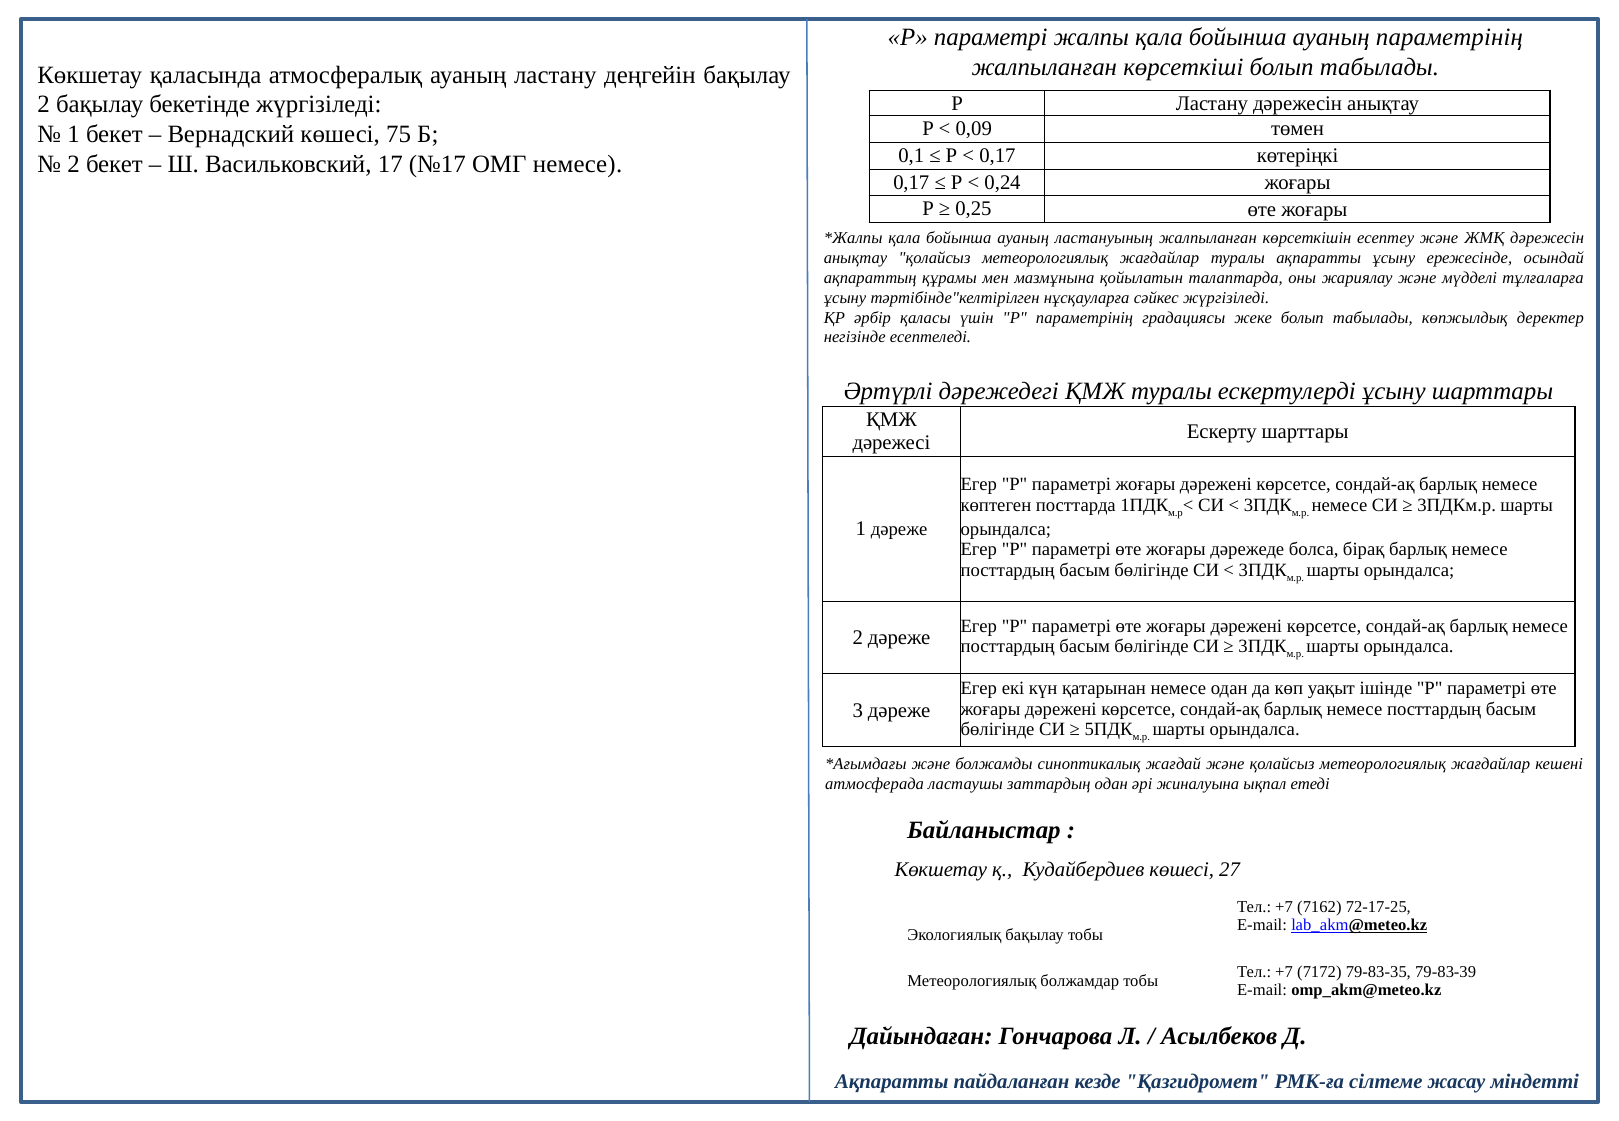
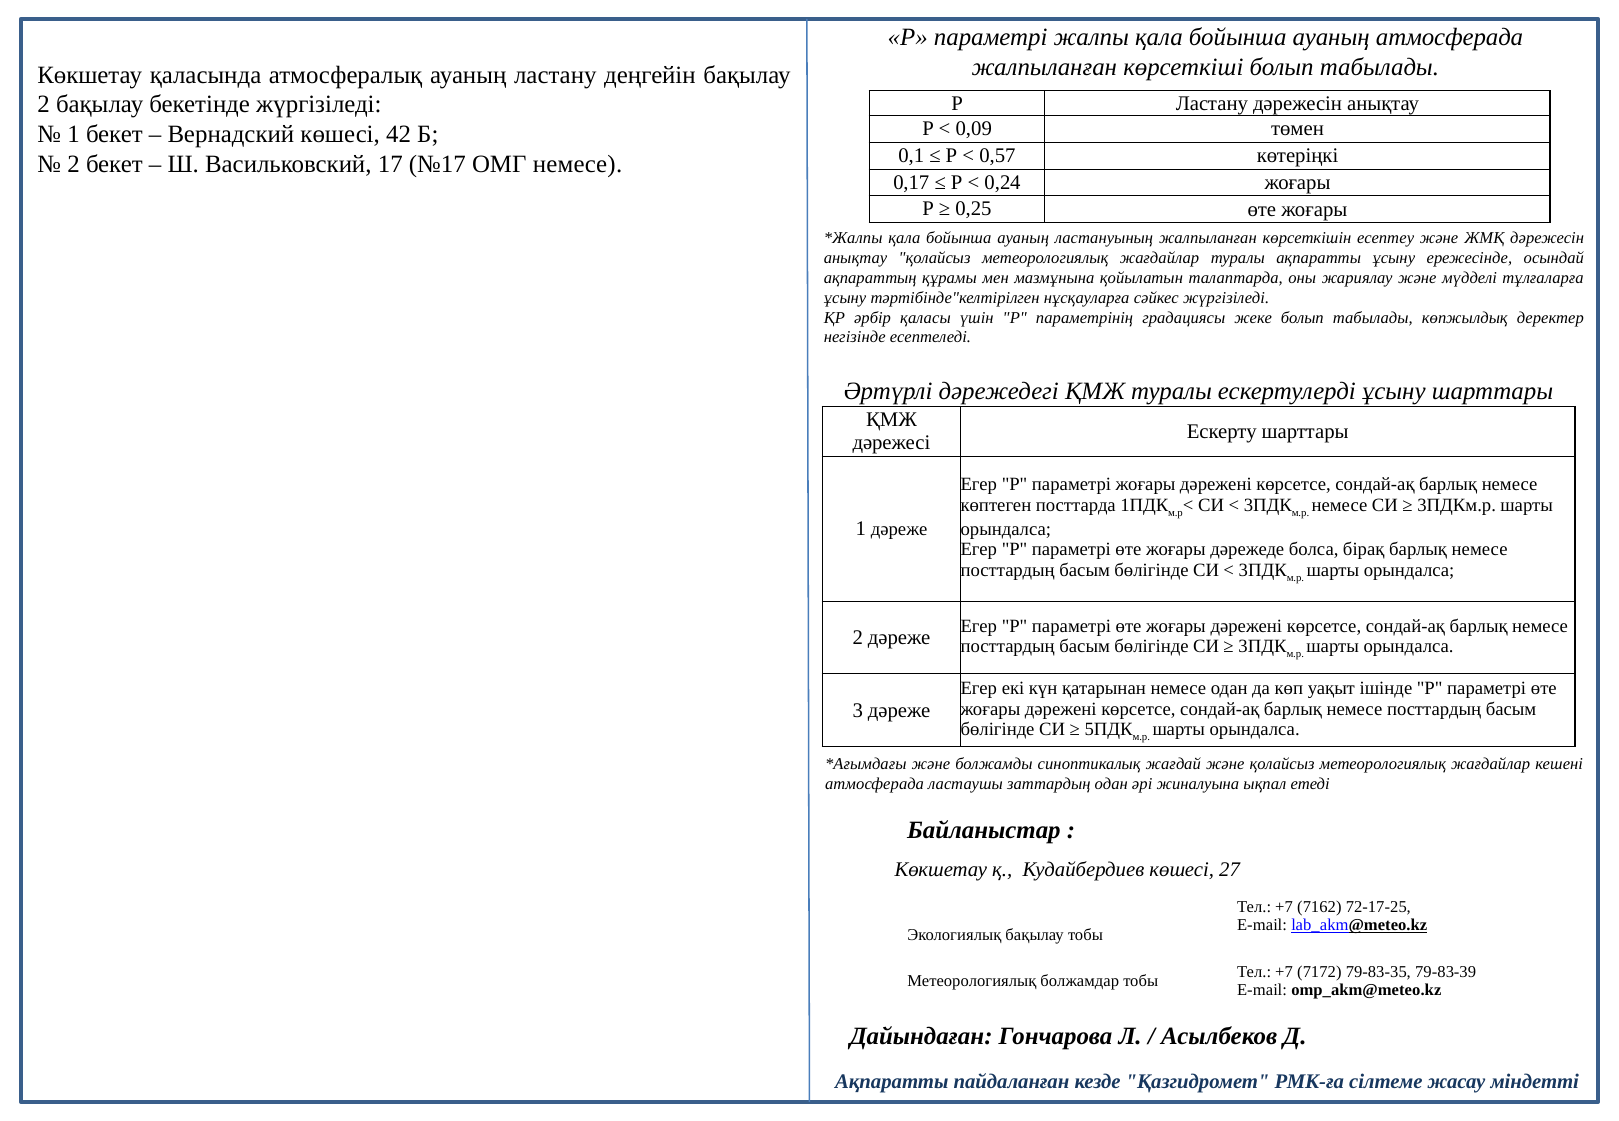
ауаның параметрінің: параметрінің -> атмосферада (1450, 37)
75: 75 -> 42 (399, 135)
0,17: 0,17 -> 0,57 (997, 155)
